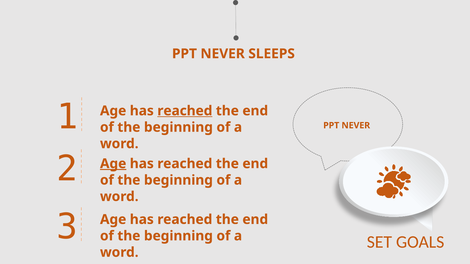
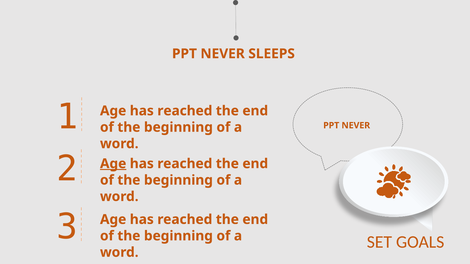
reached underline: present -> none (185, 111)
